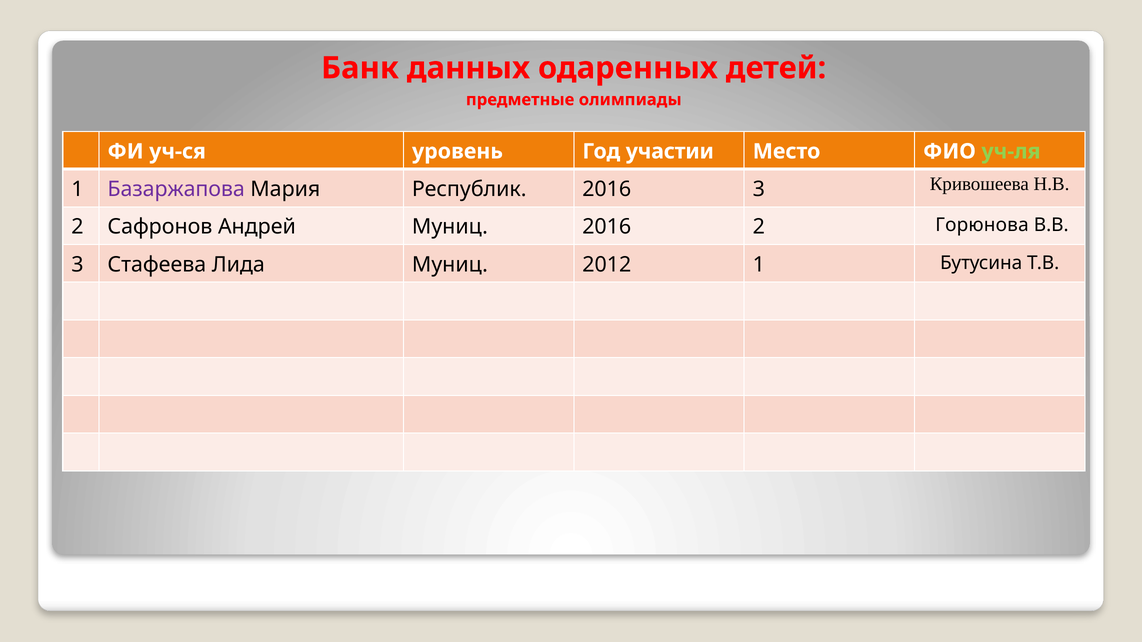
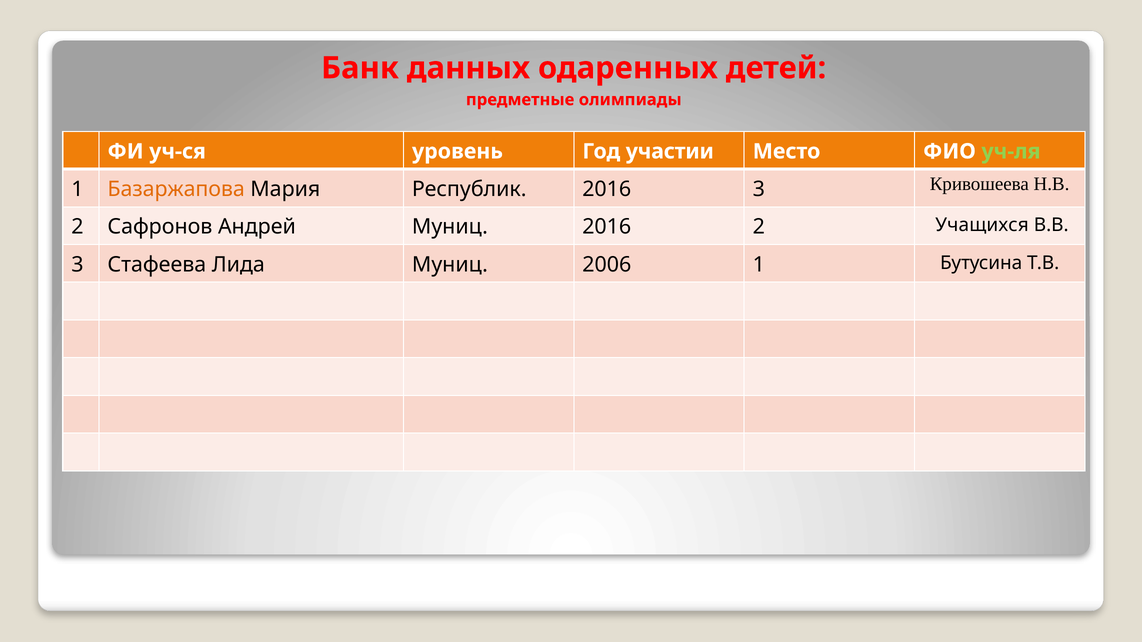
Базаржапова colour: purple -> orange (176, 189)
Горюнова: Горюнова -> Учащихся (982, 225)
2012: 2012 -> 2006 (607, 265)
